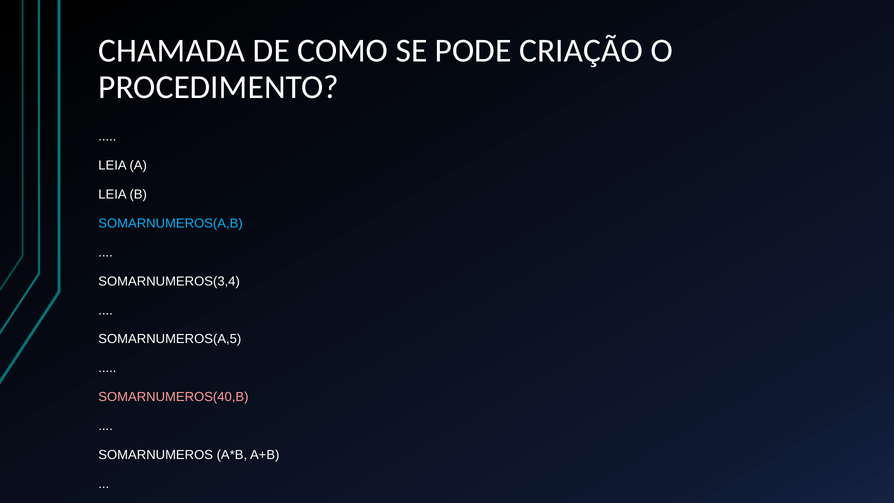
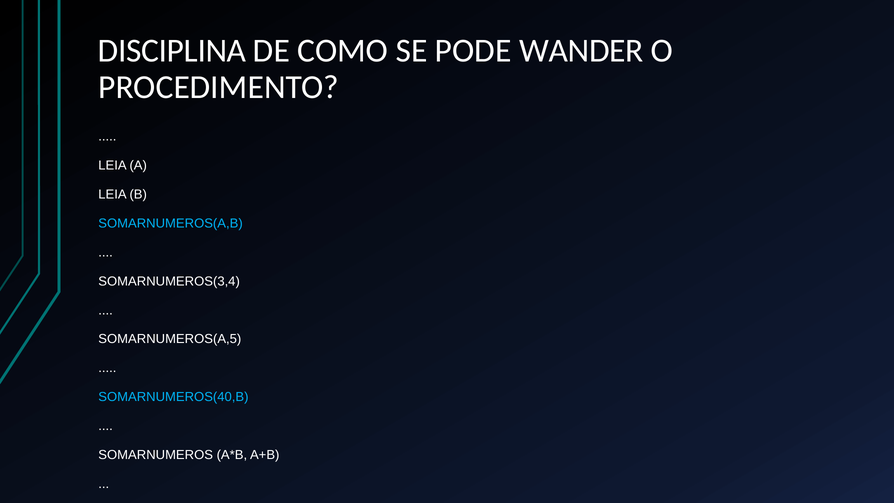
CHAMADA: CHAMADA -> DISCIPLINA (172, 51)
CRIAÇÃO: CRIAÇÃO -> WANDER (581, 51)
SOMARNUMEROS(40,B colour: pink -> light blue (173, 397)
